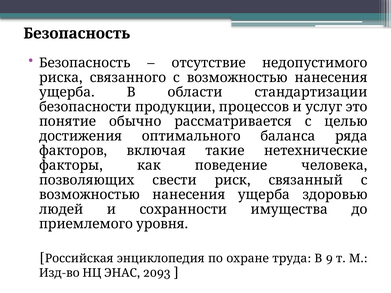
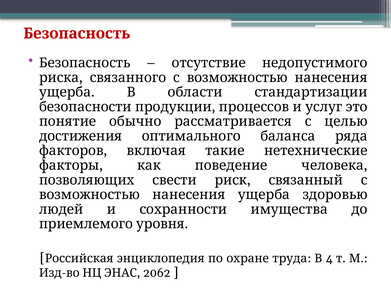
Безопасность colour: black -> red (77, 33)
9: 9 -> 4 (329, 259)
2093: 2093 -> 2062 (157, 273)
